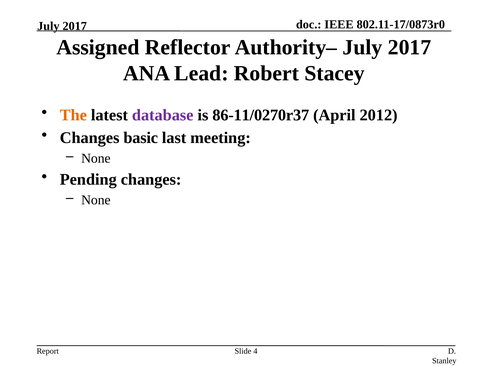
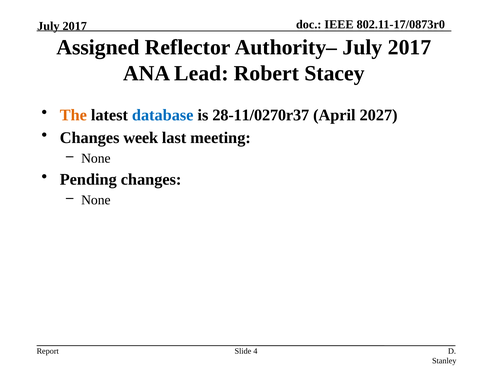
database colour: purple -> blue (163, 115)
86-11/0270r37: 86-11/0270r37 -> 28-11/0270r37 (261, 115)
2012: 2012 -> 2027 (379, 115)
basic: basic -> week (141, 138)
